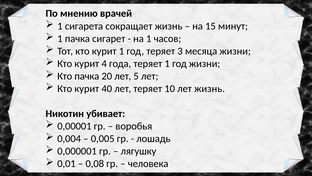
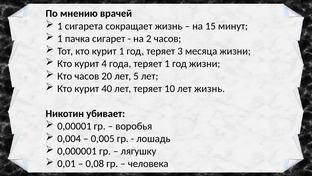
на 1: 1 -> 2 (149, 38)
Кто пачка: пачка -> часов (87, 76)
